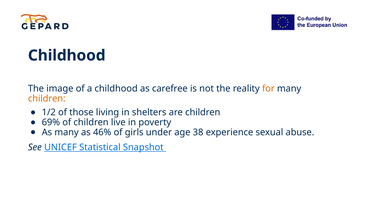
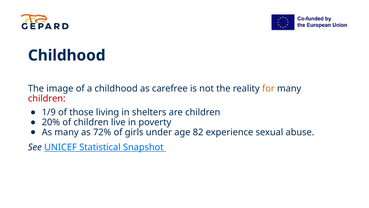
children colour: orange -> red (47, 98)
1/2: 1/2 -> 1/9 (49, 112)
69%: 69% -> 20% (51, 122)
46%: 46% -> 72% (102, 132)
38: 38 -> 82 (198, 132)
